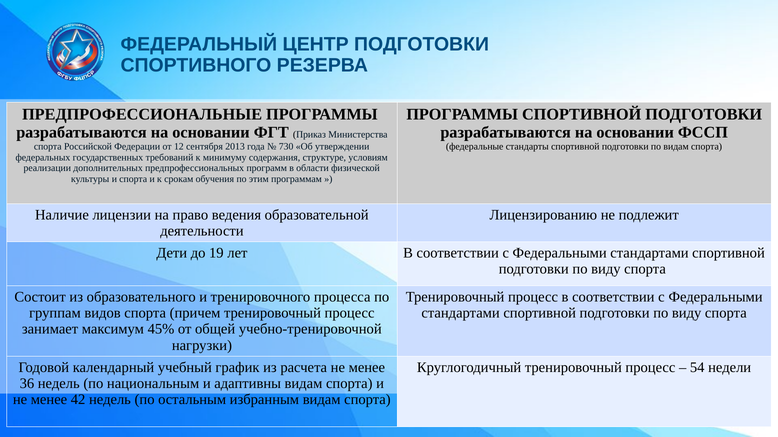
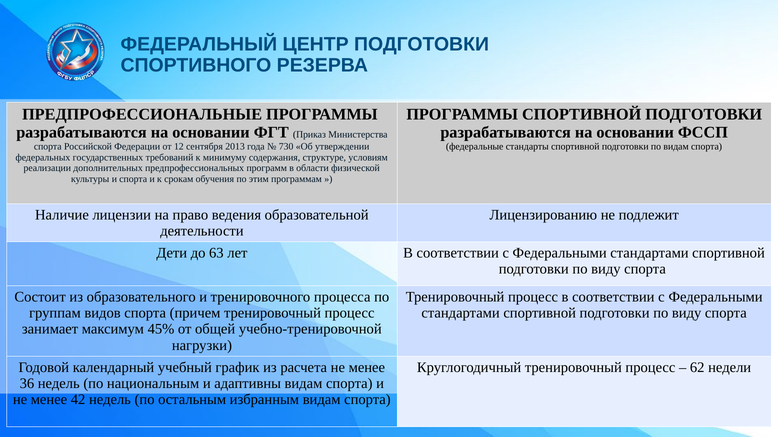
19: 19 -> 63 (216, 253)
54: 54 -> 62 (697, 368)
